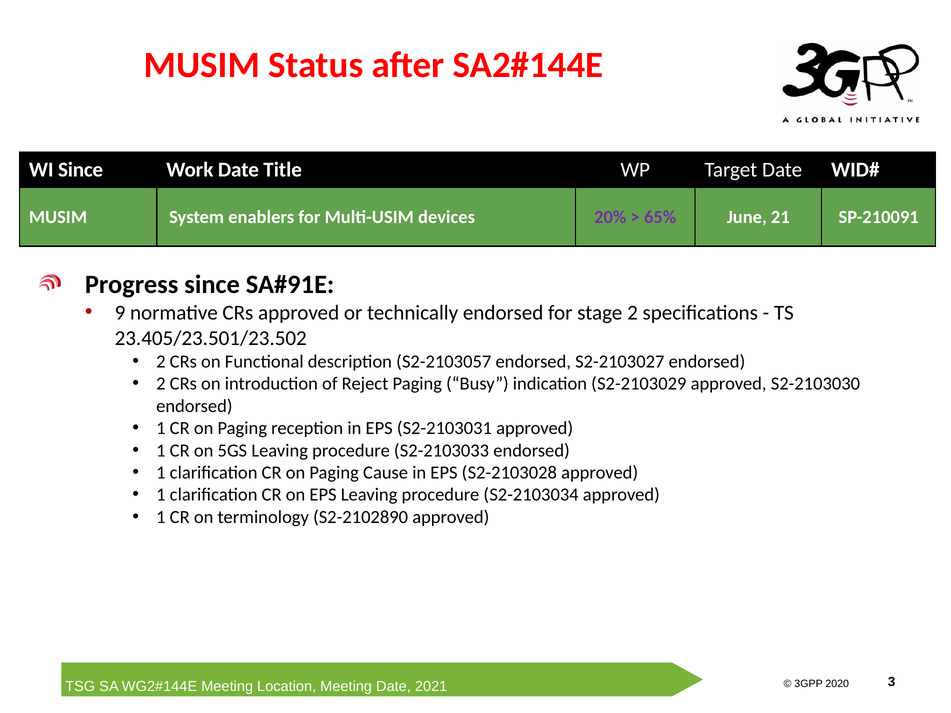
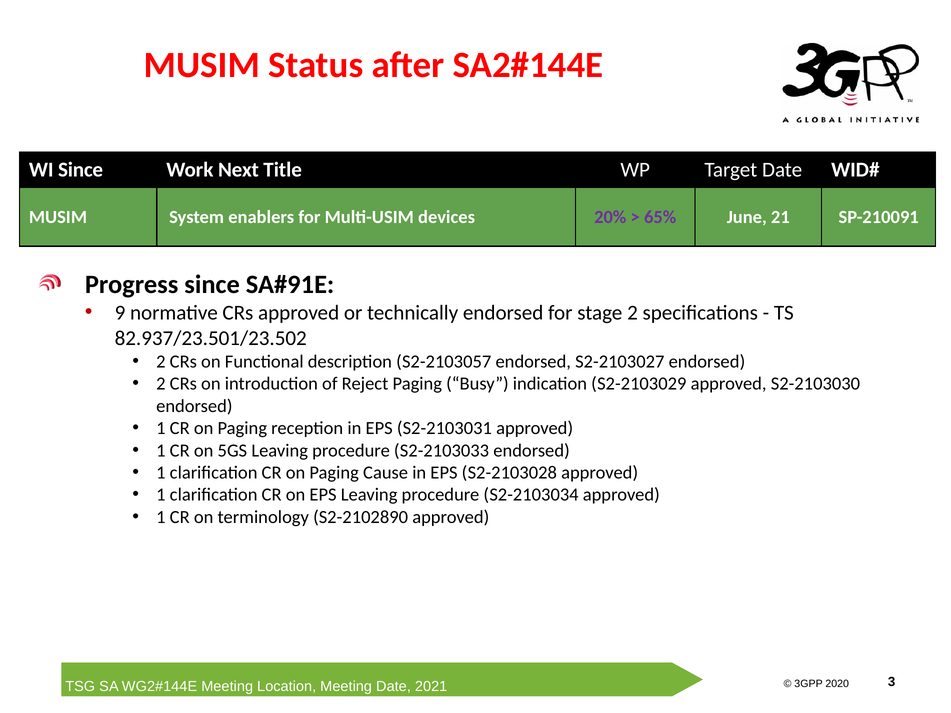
Work Date: Date -> Next (238, 170)
23.405/23.501/23.502: 23.405/23.501/23.502 -> 82.937/23.501/23.502 (211, 338)
